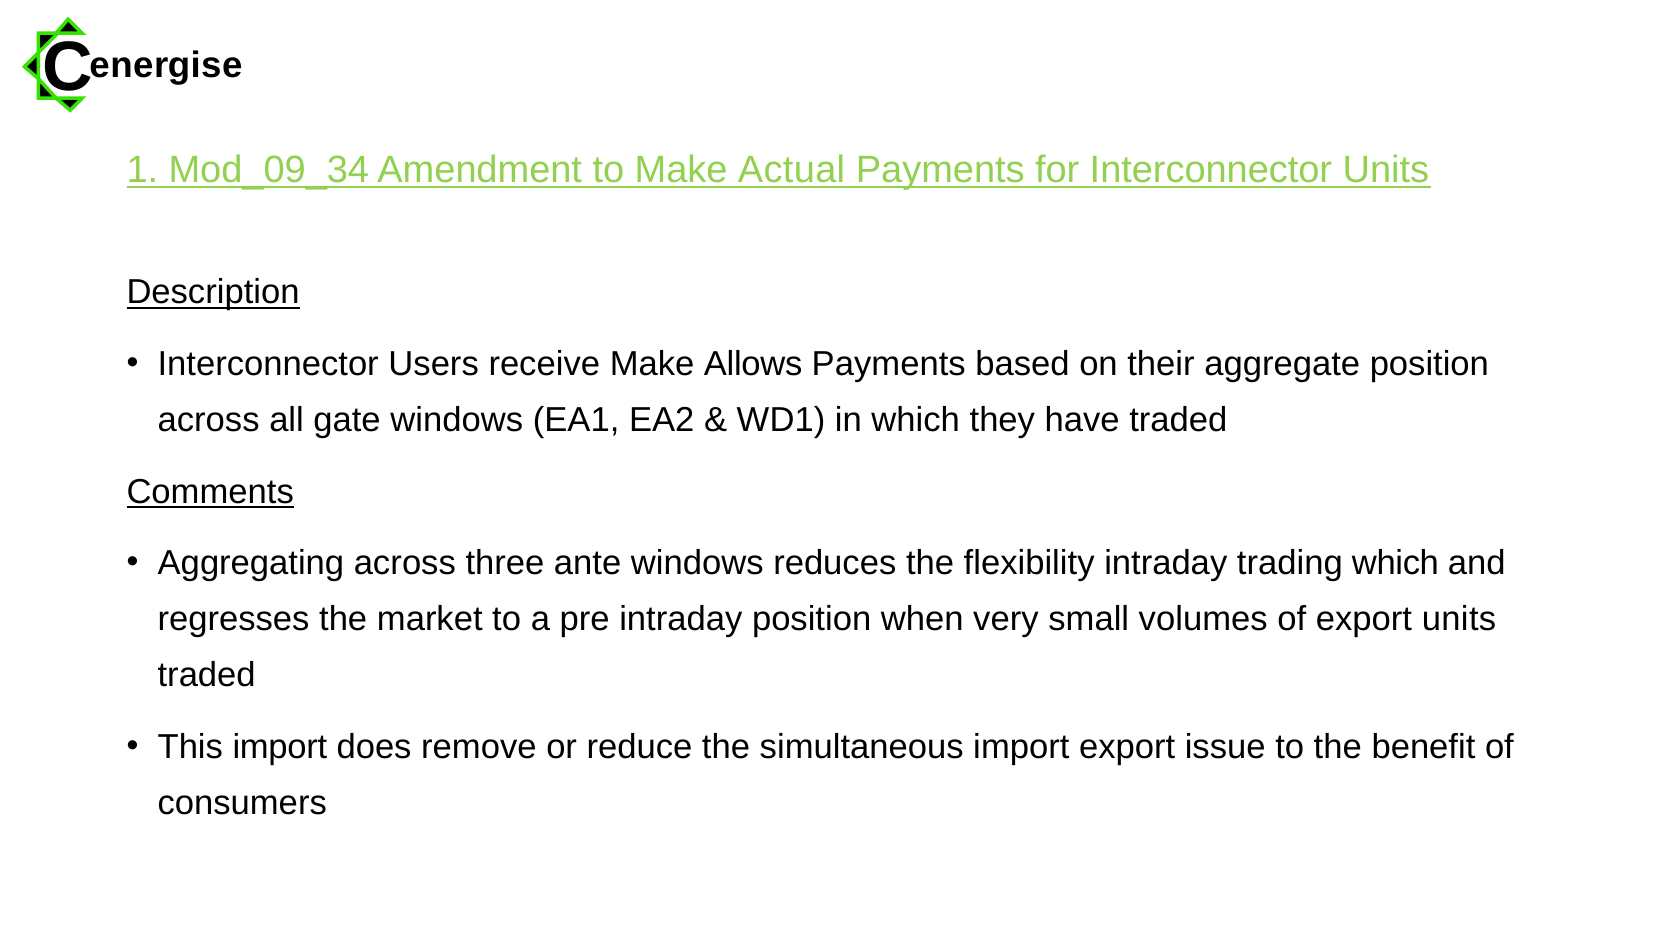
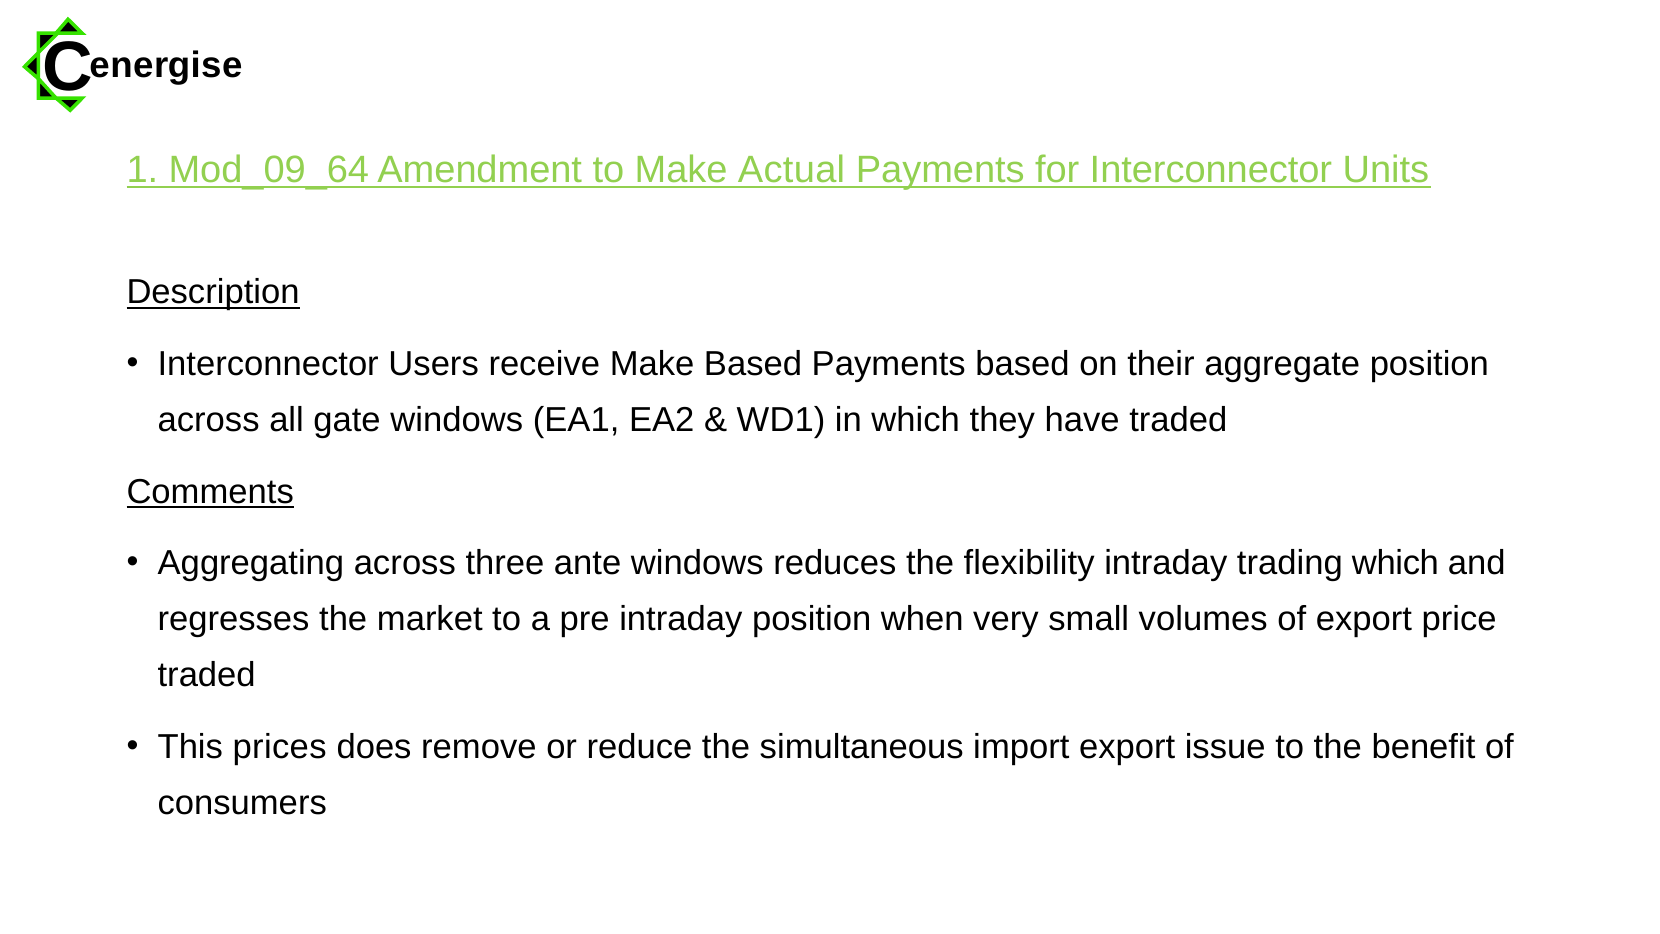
Mod_09_34: Mod_09_34 -> Mod_09_64 (269, 170)
Make Allows: Allows -> Based (753, 364)
export units: units -> price (1459, 619)
This import: import -> prices (280, 747)
